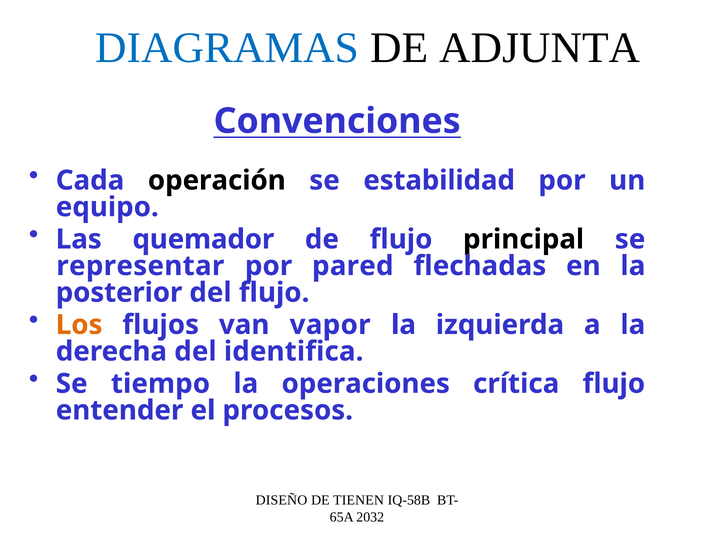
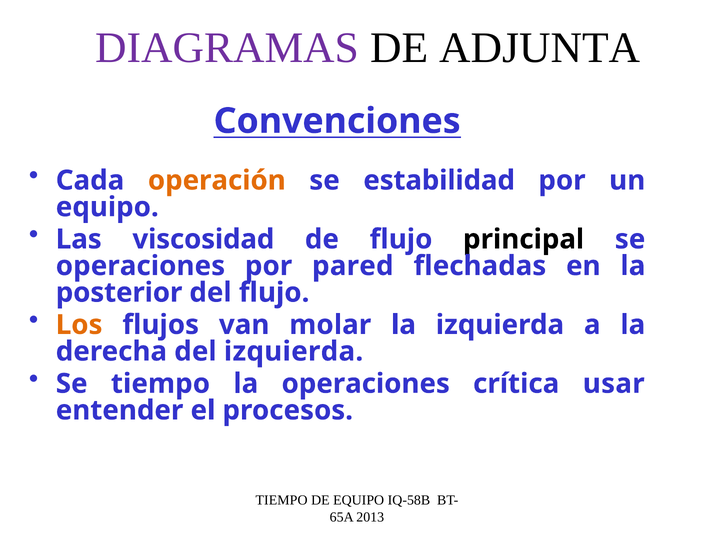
DIAGRAMAS colour: blue -> purple (227, 48)
operación colour: black -> orange (217, 181)
quemador: quemador -> viscosidad (203, 239)
representar: representar -> operaciones (140, 266)
vapor: vapor -> molar (330, 325)
del identifica: identifica -> izquierda (294, 352)
crítica flujo: flujo -> usar (614, 384)
DISEÑO: DISEÑO -> TIEMPO (282, 501)
DE TIENEN: TIENEN -> EQUIPO (359, 501)
2032: 2032 -> 2013 (370, 517)
